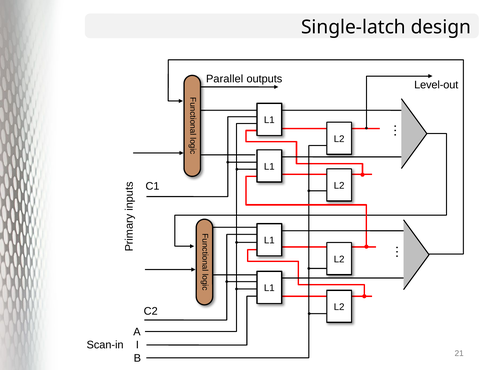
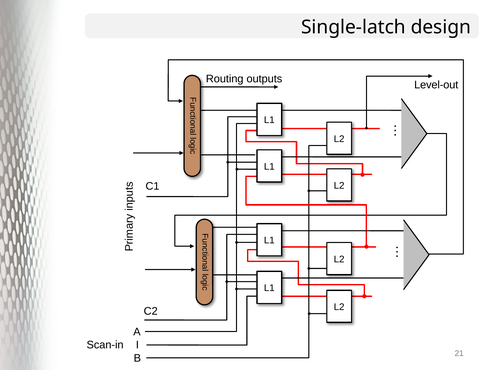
Parallel: Parallel -> Routing (225, 79)
